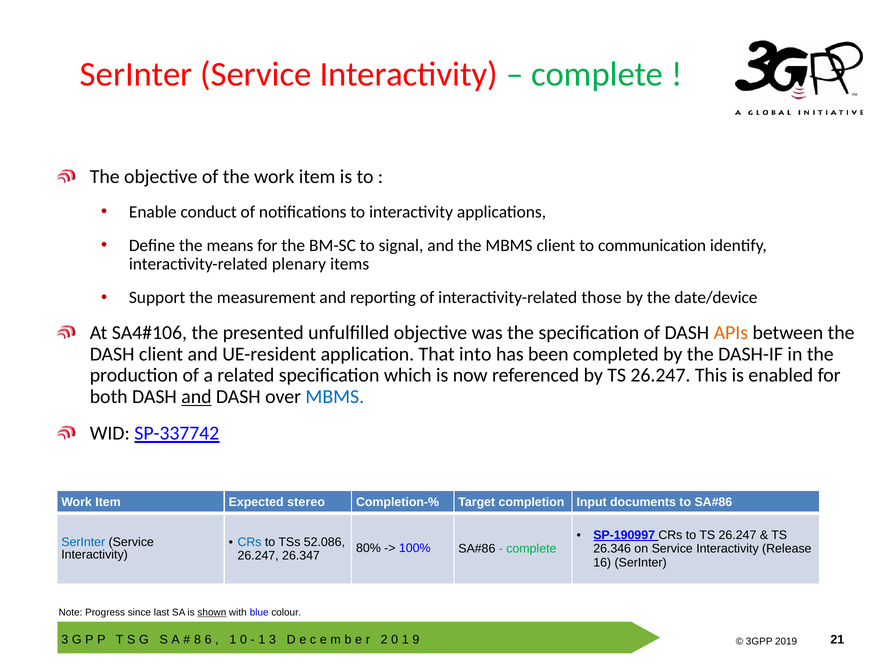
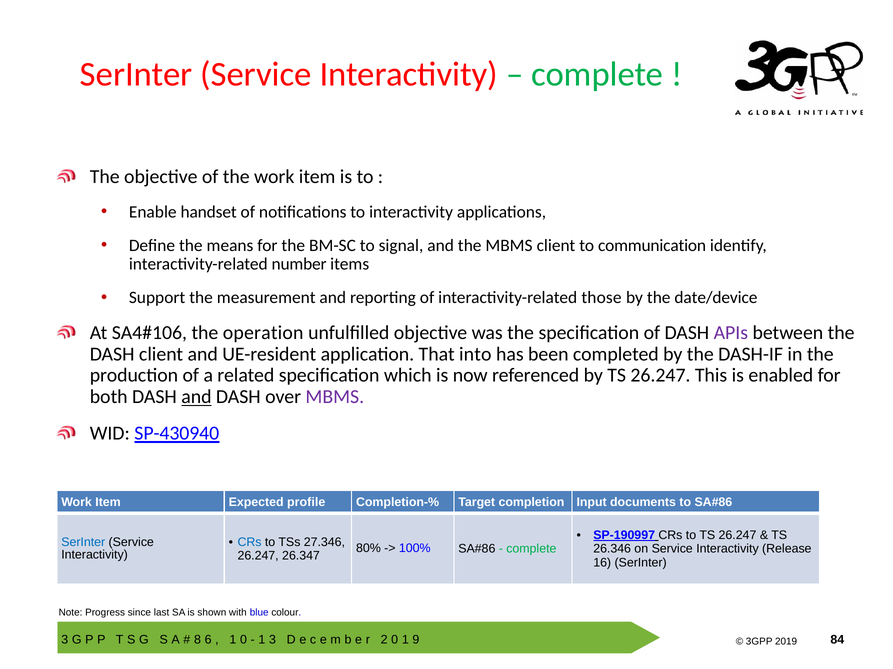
conduct: conduct -> handset (209, 212)
plenary: plenary -> number (299, 264)
presented: presented -> operation (263, 333)
APIs colour: orange -> purple (731, 333)
MBMS colour: blue -> purple (335, 397)
SP-337742: SP-337742 -> SP-430940 (177, 434)
stereo: stereo -> profile (306, 503)
52.086: 52.086 -> 27.346 (324, 543)
shown underline: present -> none (212, 613)
21: 21 -> 84 (837, 640)
